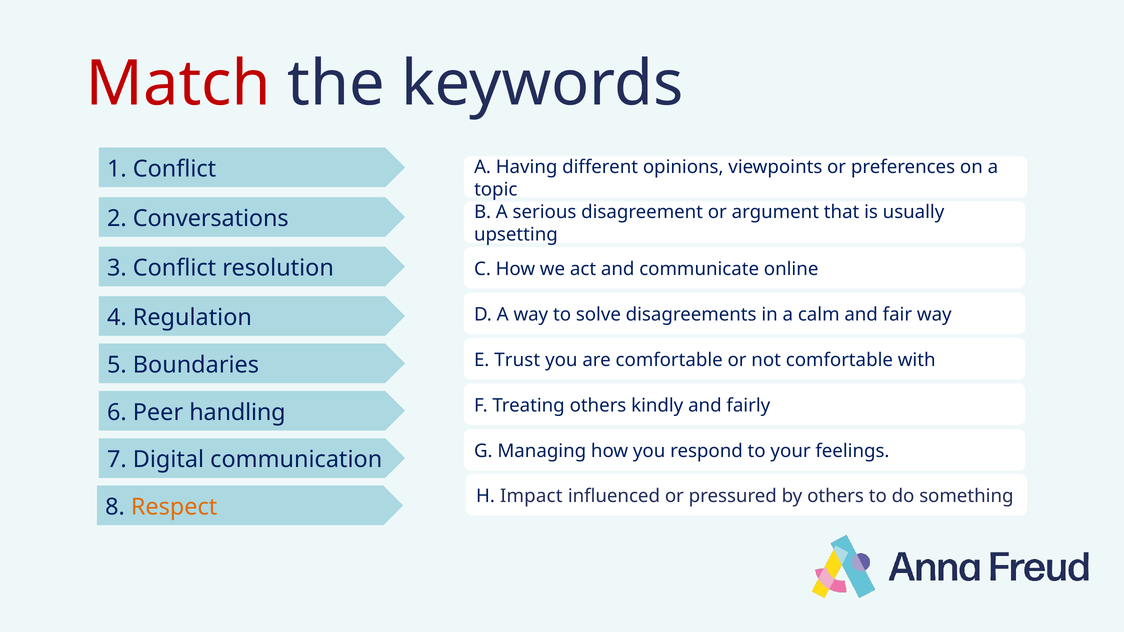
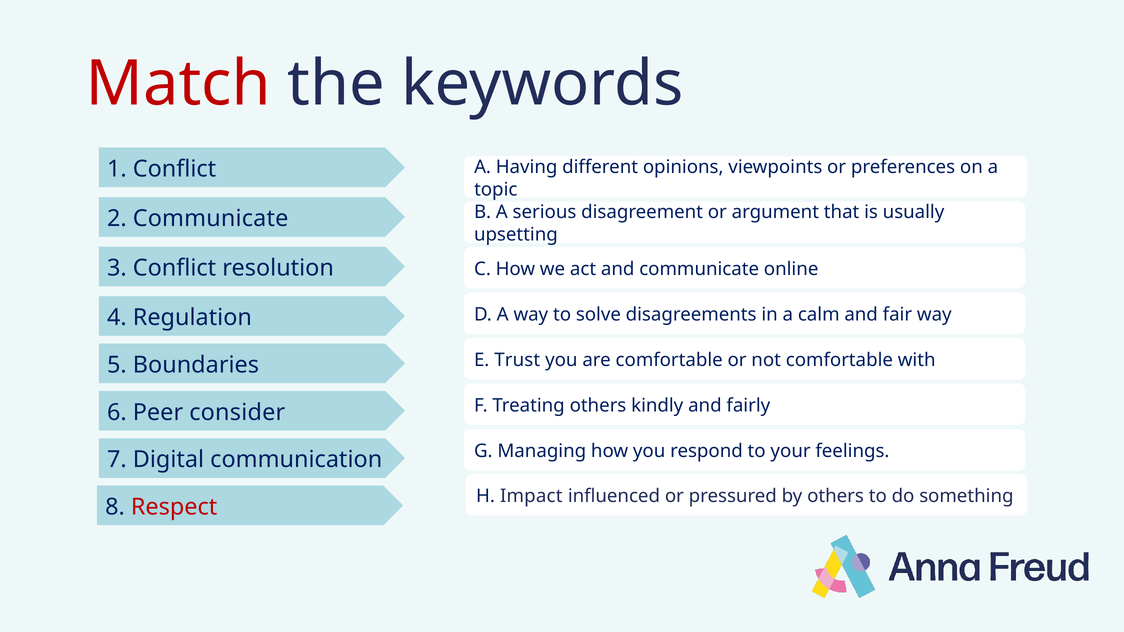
2 Conversations: Conversations -> Communicate (211, 219)
handling: handling -> consider (237, 413)
Respect colour: orange -> red (174, 507)
